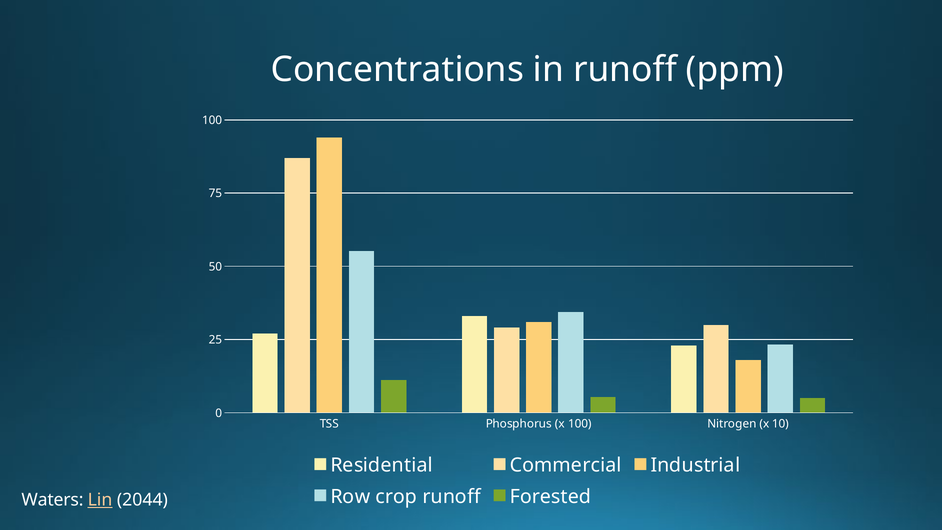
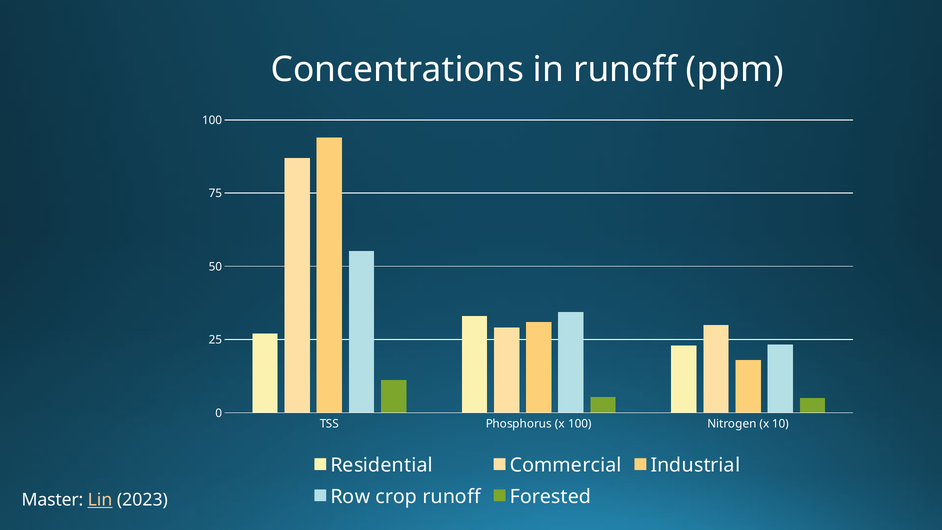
Waters: Waters -> Master (52, 500)
2044: 2044 -> 2023 (142, 500)
